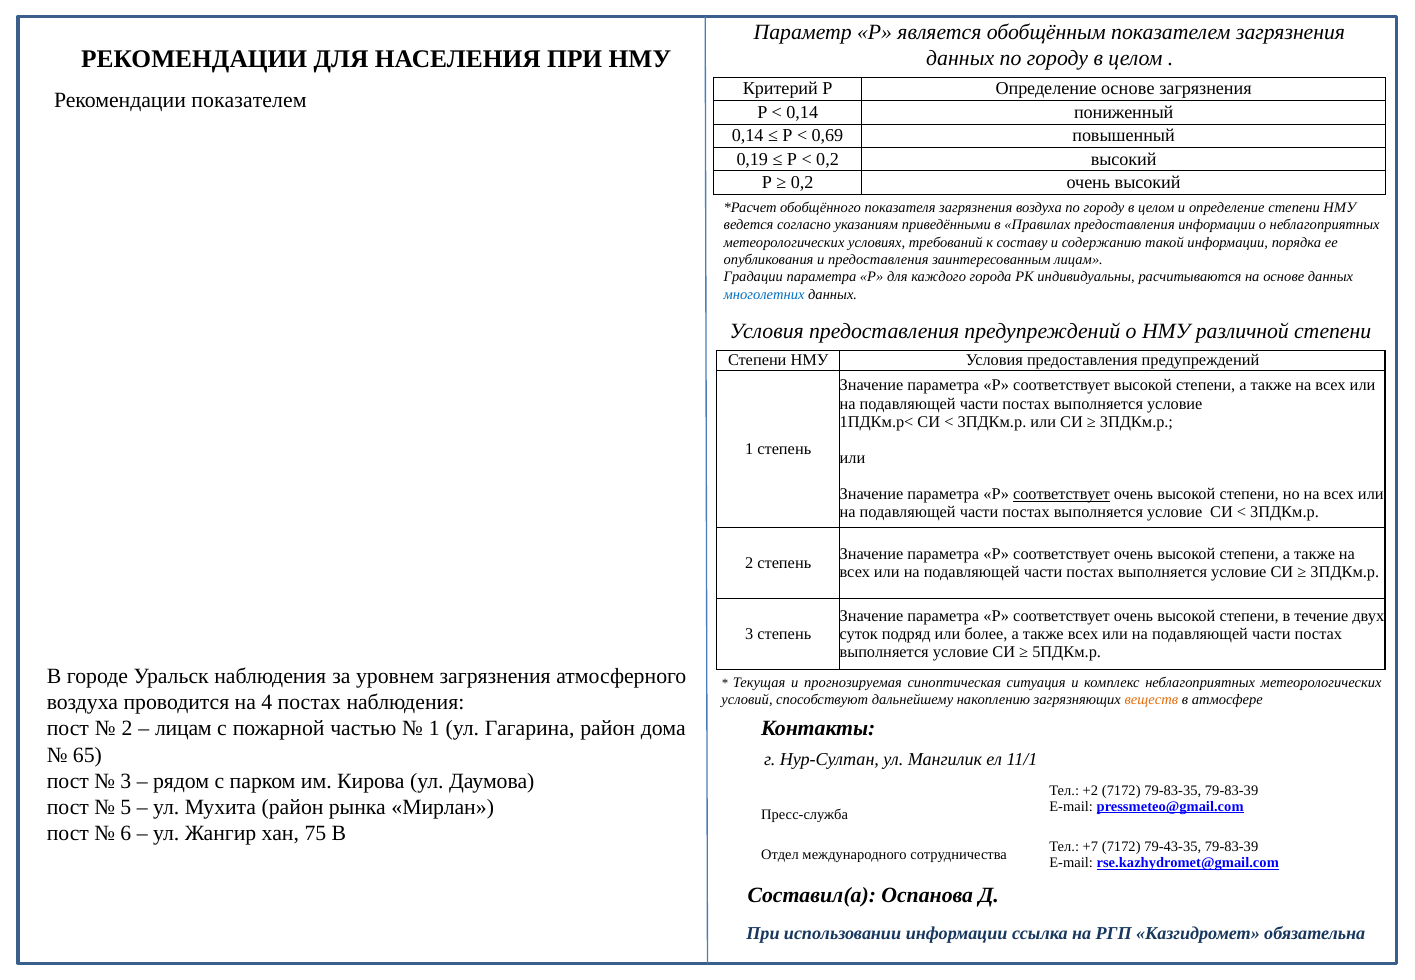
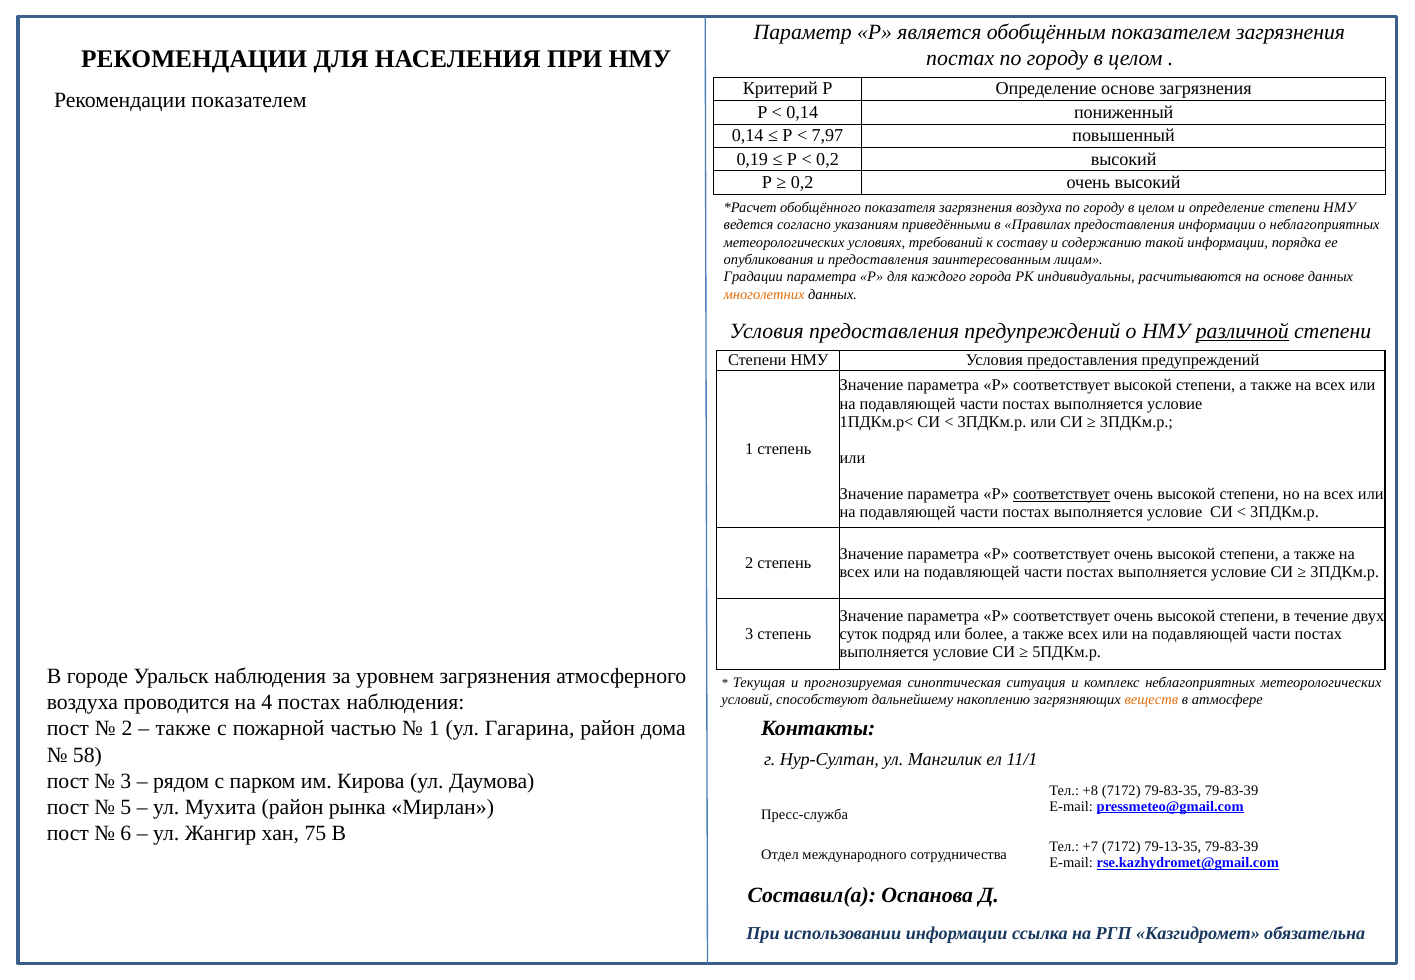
данных: данных -> постах (960, 58)
0,69: 0,69 -> 7,97 (827, 136)
многолетних colour: blue -> orange (764, 294)
различной underline: none -> present (1242, 331)
лицам: лицам -> также (183, 728)
65: 65 -> 58 (87, 755)
+2: +2 -> +8 (1090, 790)
79-43-35: 79-43-35 -> 79-13-35 (1173, 847)
